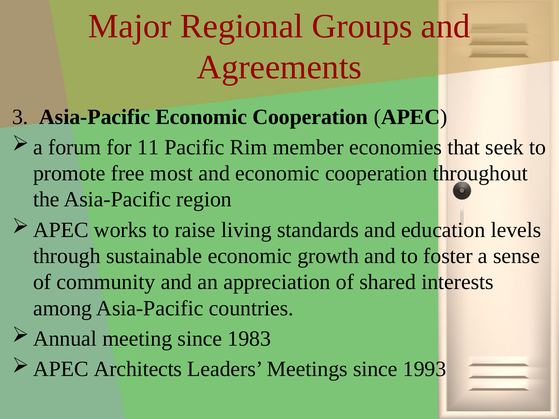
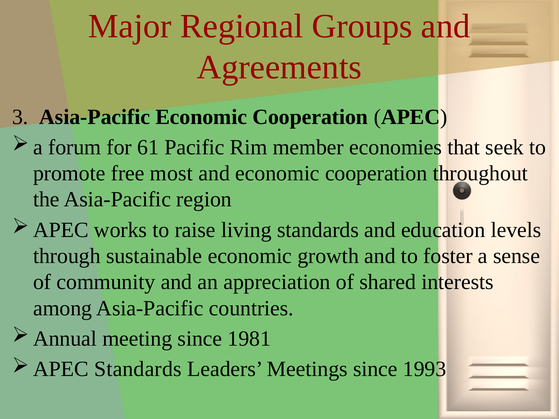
11: 11 -> 61 (148, 147)
1983: 1983 -> 1981 (249, 339)
Architects: Architects -> Standards (138, 369)
